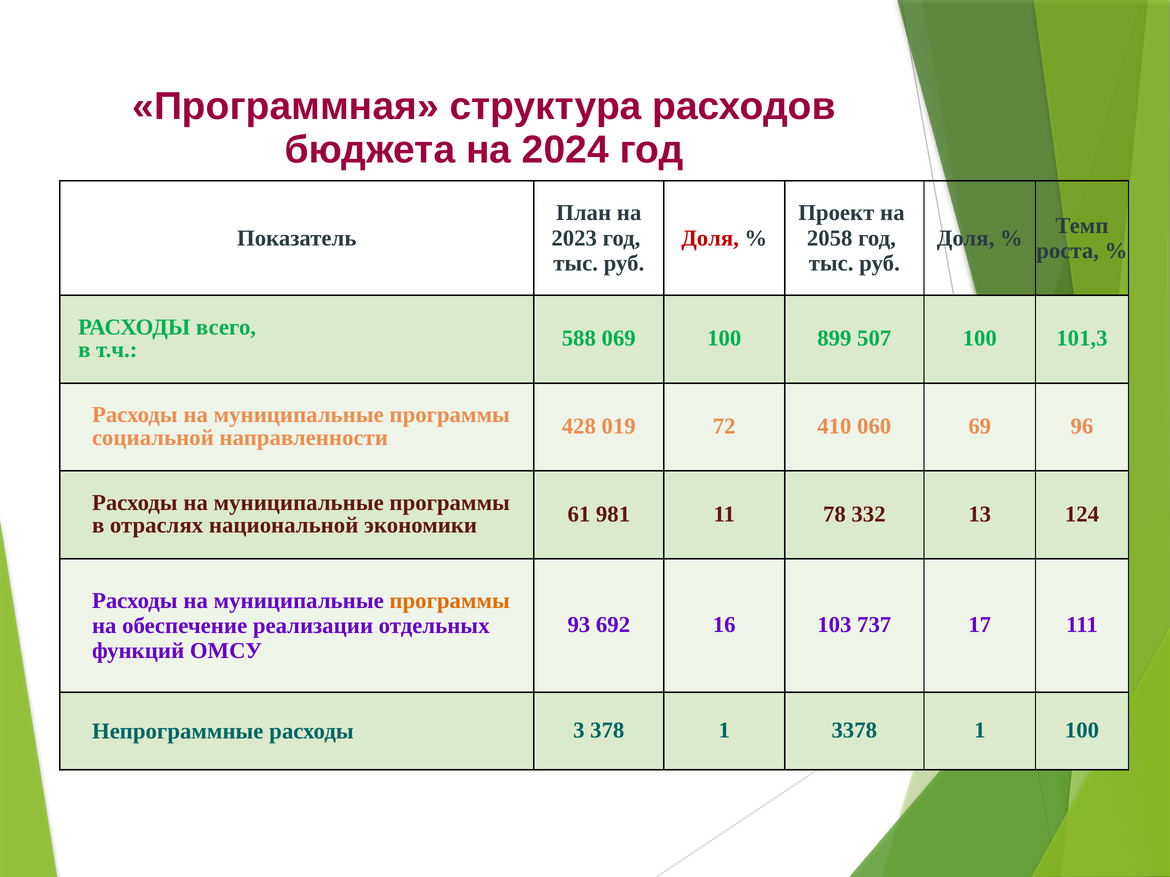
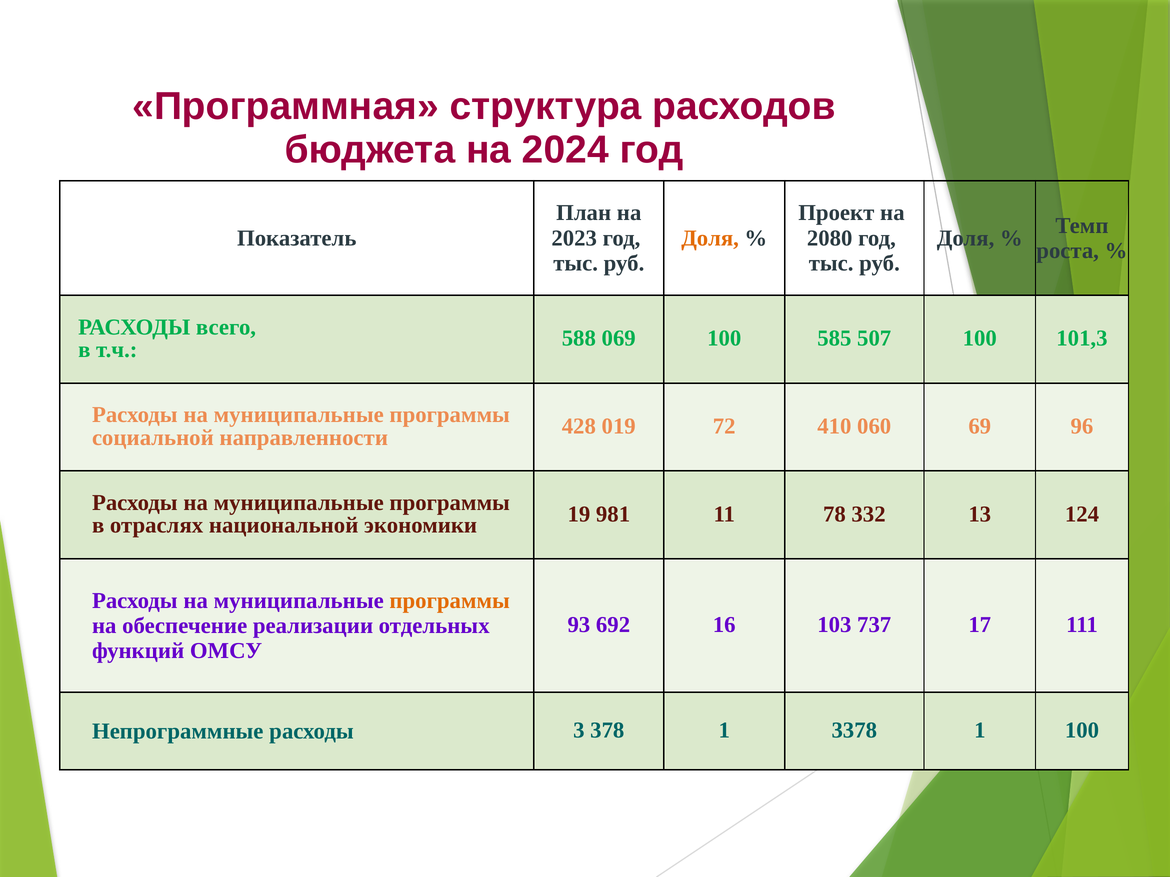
Доля colour: red -> orange (710, 238)
2058: 2058 -> 2080 (830, 238)
899: 899 -> 585 (834, 339)
61: 61 -> 19 (579, 514)
